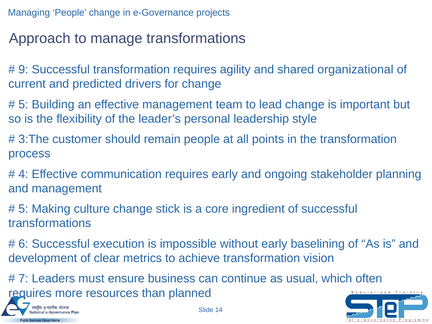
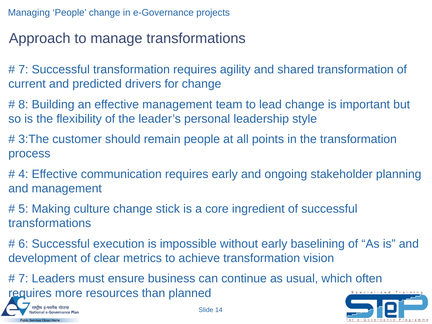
9: 9 -> 7 (23, 70)
shared organizational: organizational -> transformation (355, 70)
5: 5 -> 8 (23, 104)
